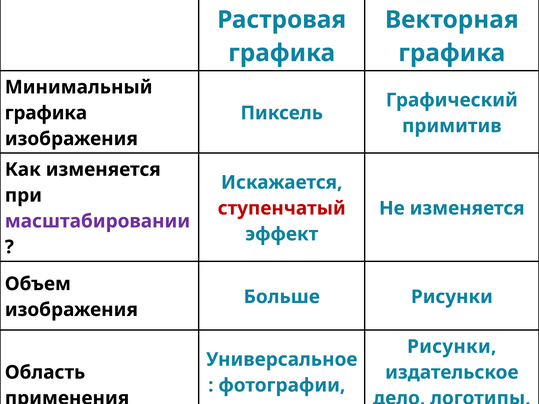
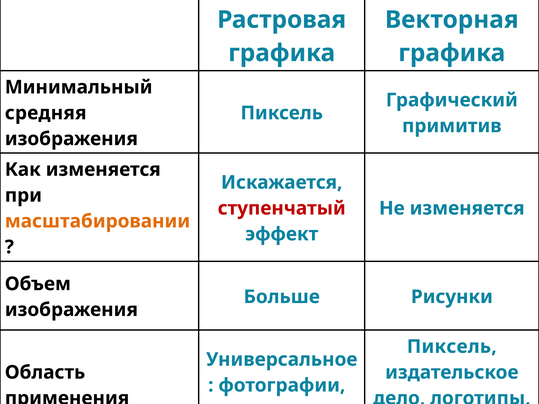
графика: графика -> средняя (46, 113)
масштабировании colour: purple -> orange (97, 221)
Рисунки: Рисунки -> Пиксель (452, 347)
